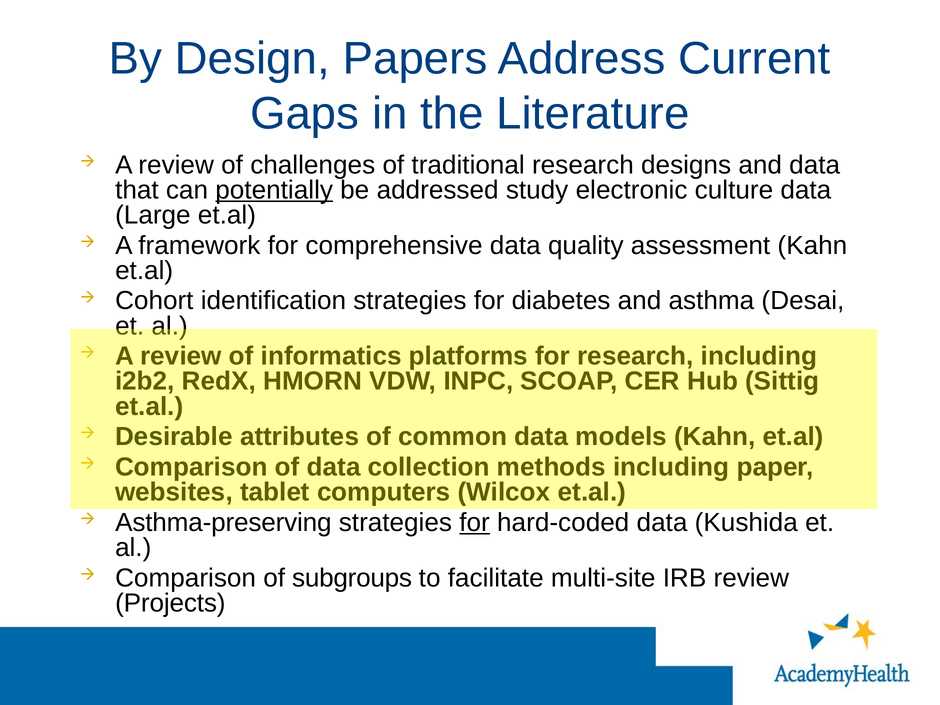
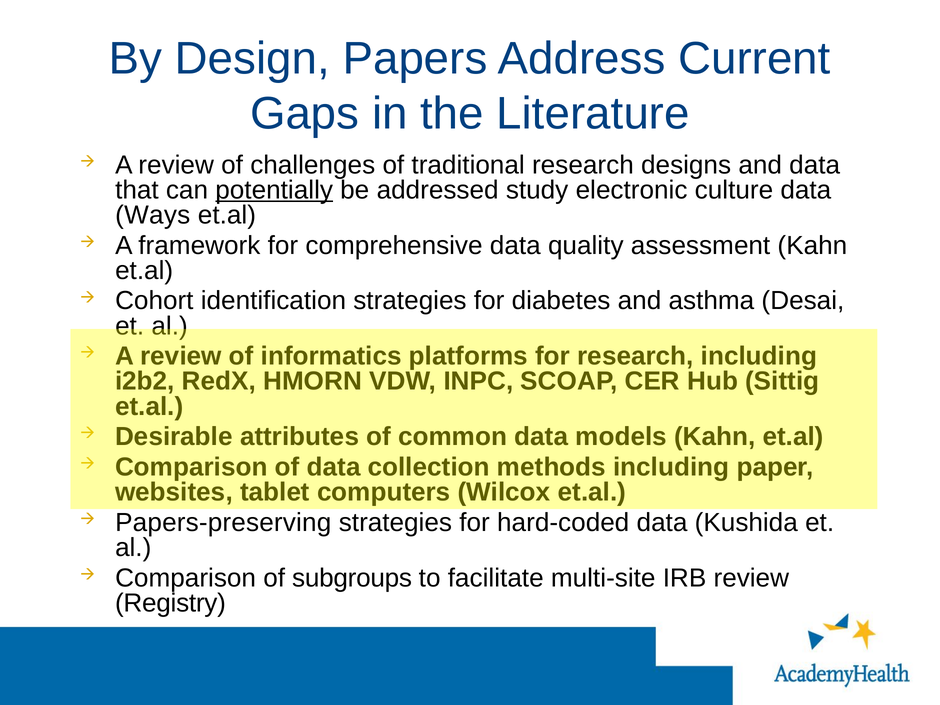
Large: Large -> Ways (153, 215)
Asthma-preserving: Asthma-preserving -> Papers-preserving (223, 522)
for underline: present -> none (475, 522)
Projects: Projects -> Registry (170, 603)
